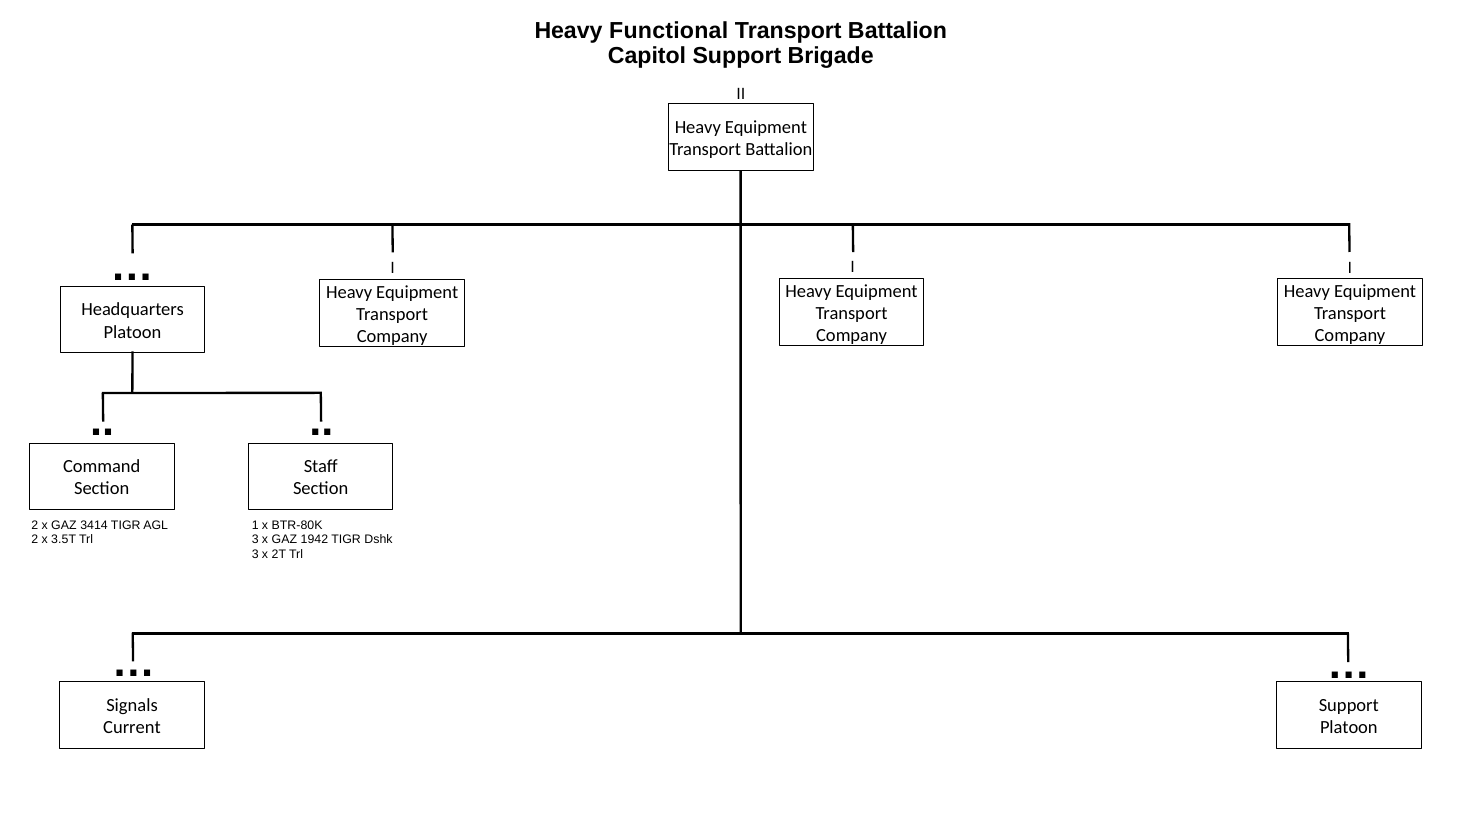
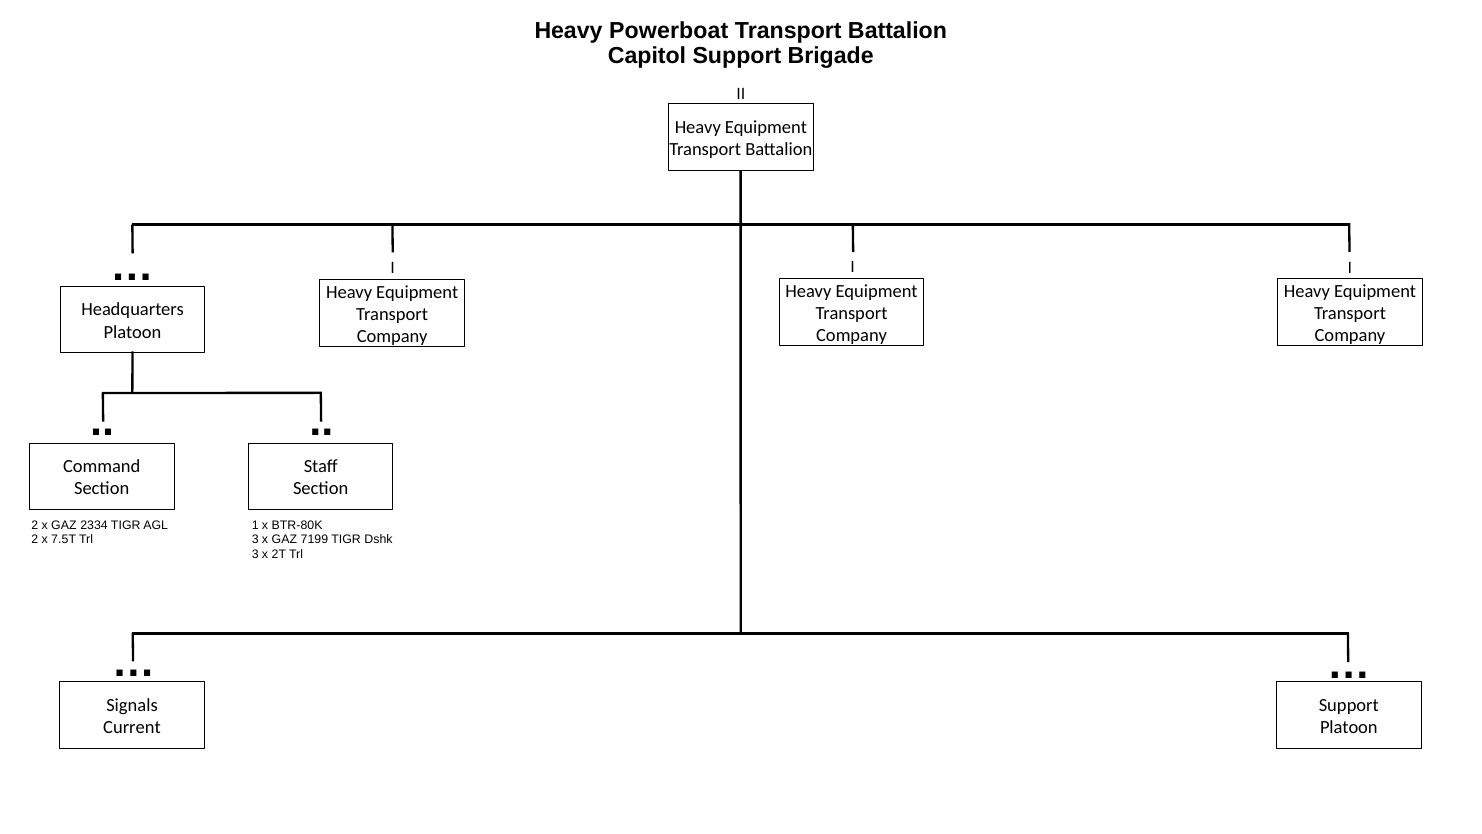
Functional: Functional -> Powerboat (669, 31)
3414: 3414 -> 2334 (94, 525)
3.5T: 3.5T -> 7.5T (64, 540)
1942: 1942 -> 7199 (314, 540)
